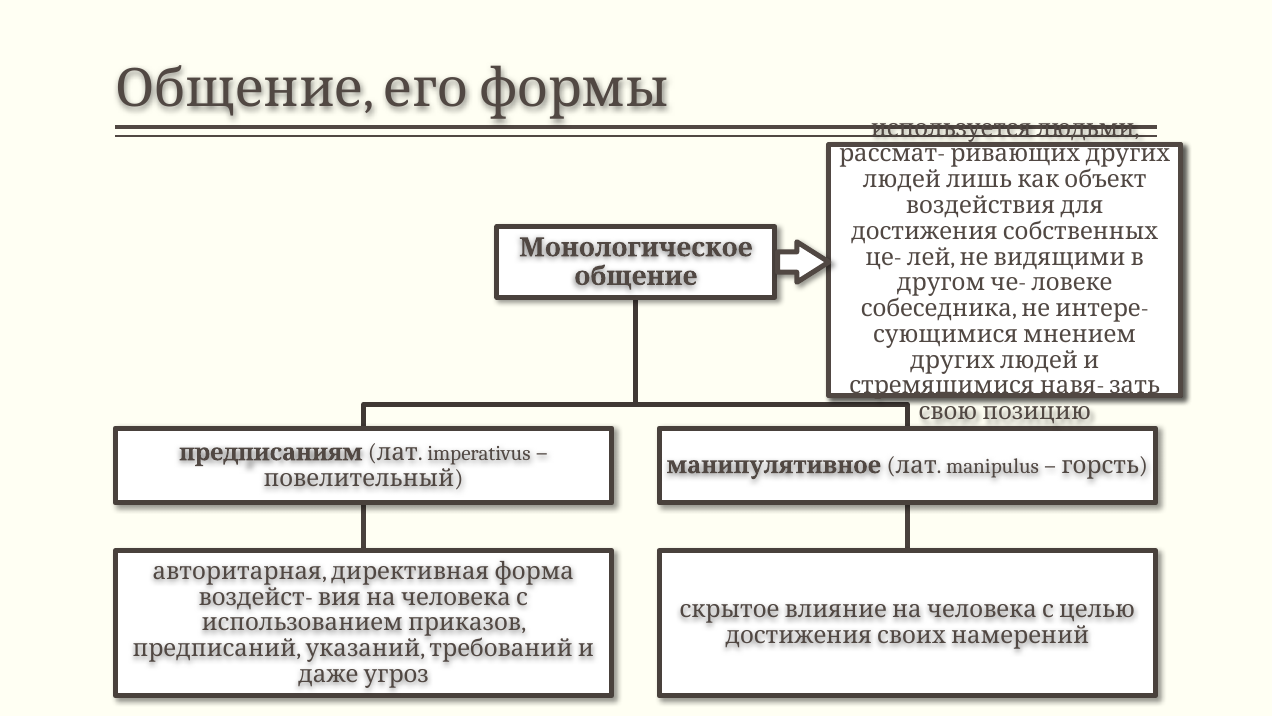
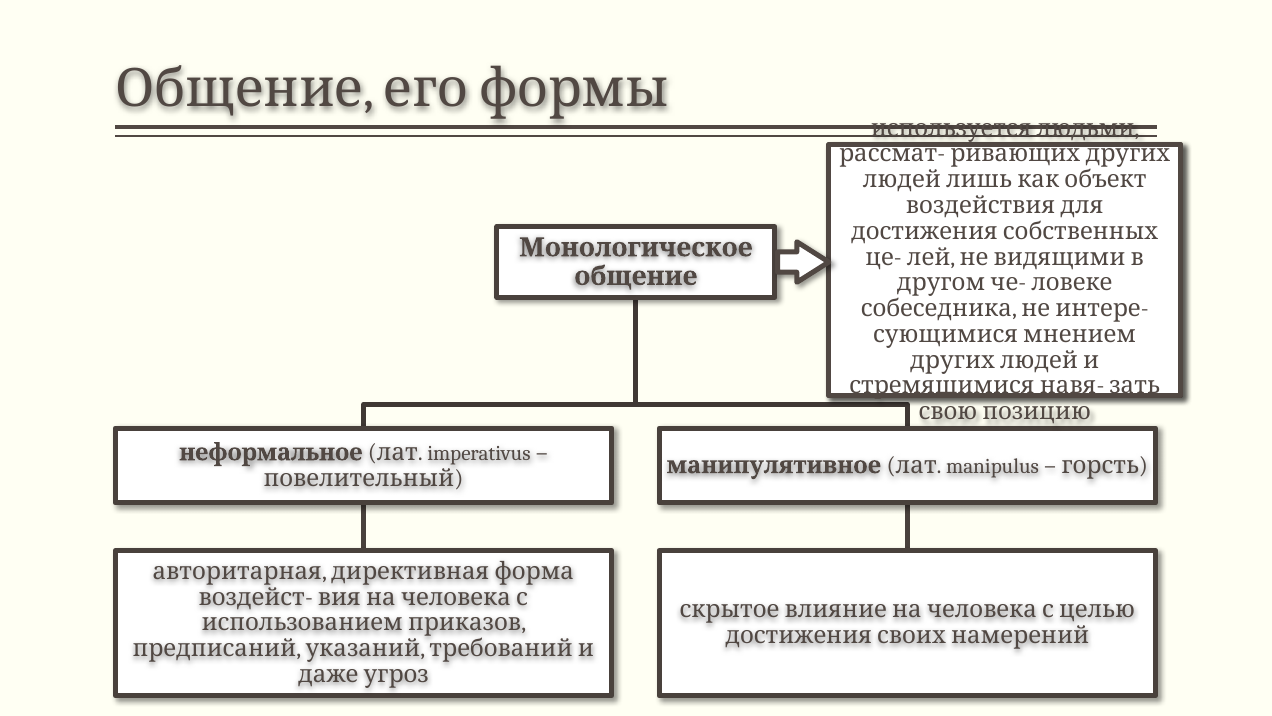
предписаниям: предписаниям -> неформальное (271, 452)
